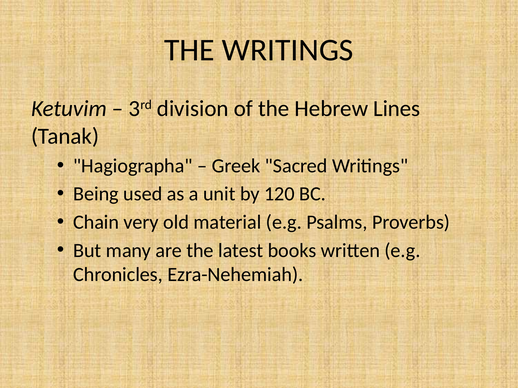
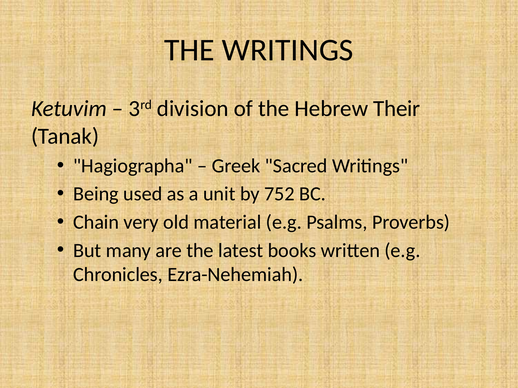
Lines: Lines -> Their (397, 109)
120: 120 -> 752 (279, 194)
